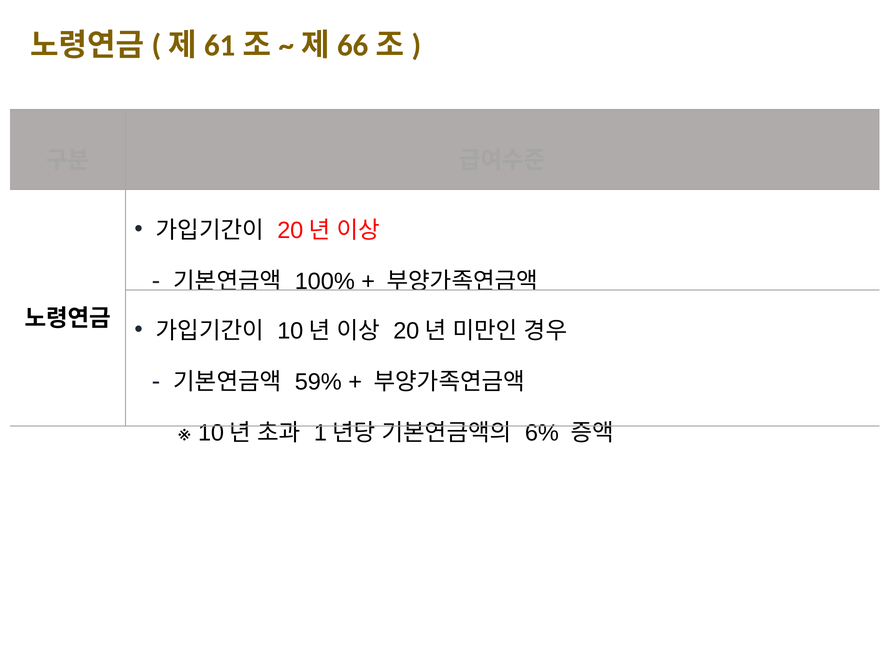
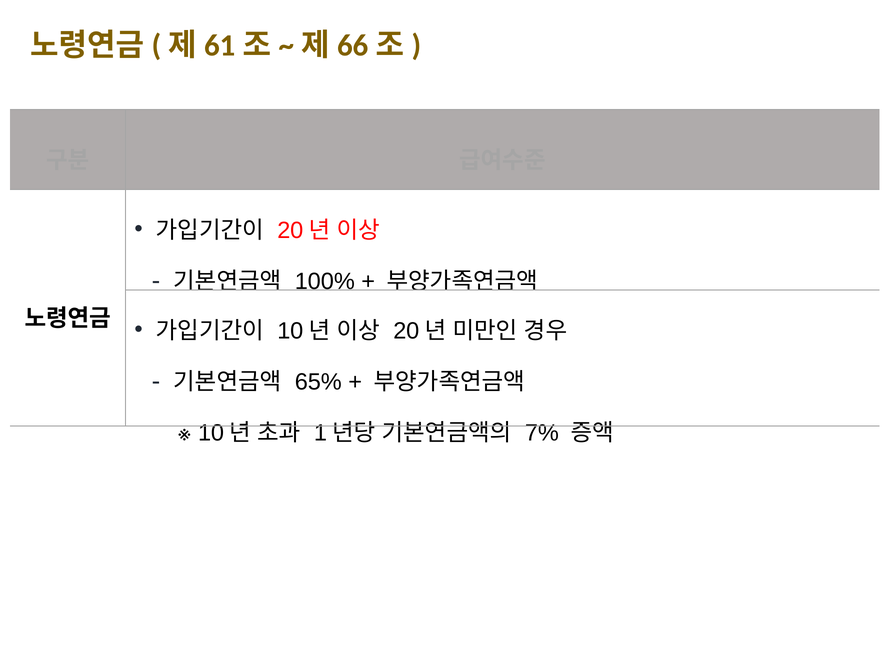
59%: 59% -> 65% (318, 382)
6%: 6% -> 7% (542, 433)
